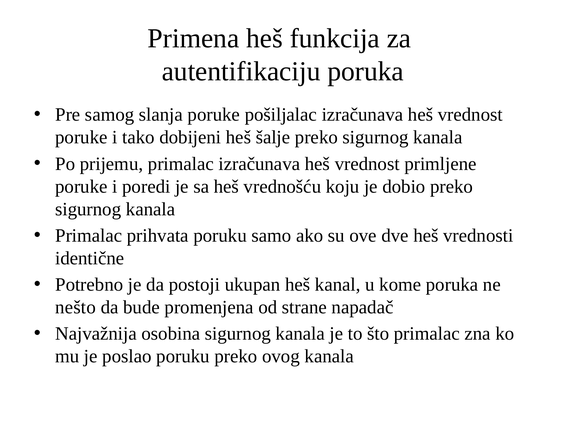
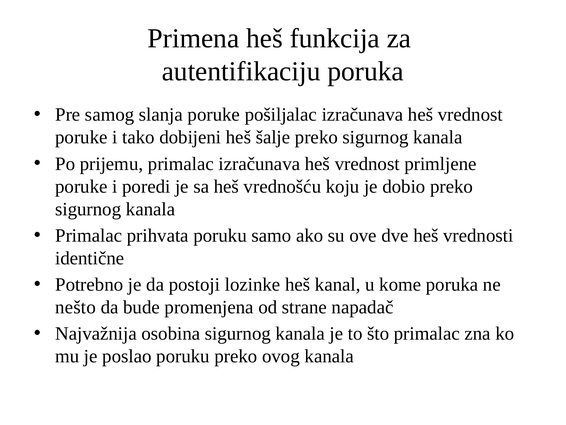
ukupan: ukupan -> lozinke (253, 284)
